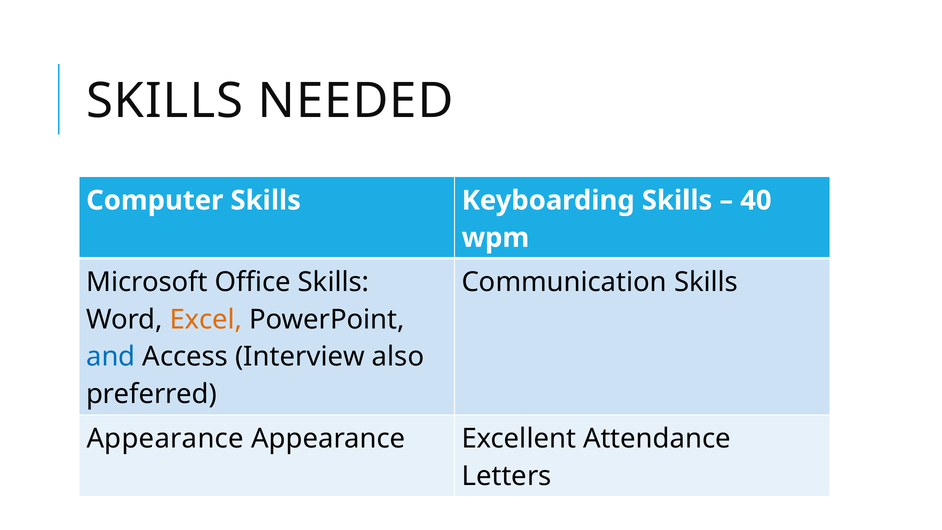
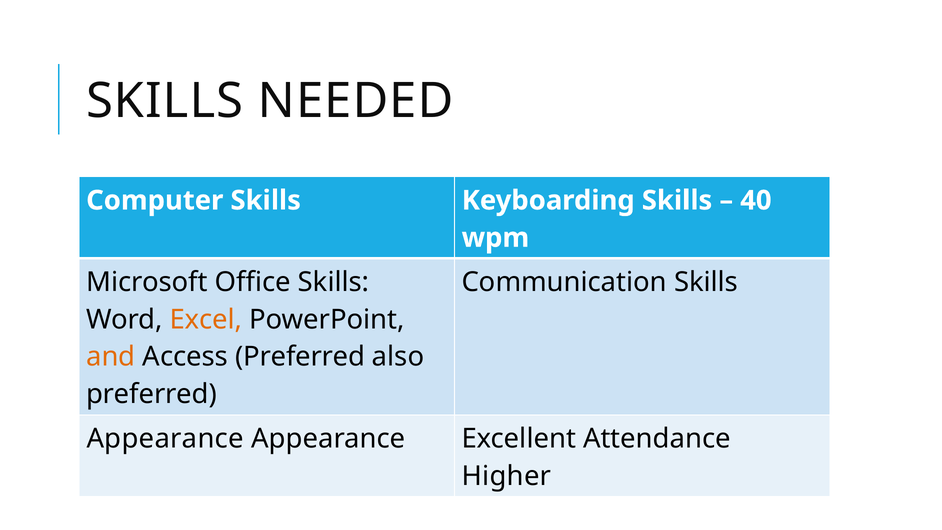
and colour: blue -> orange (111, 357)
Access Interview: Interview -> Preferred (300, 357)
Letters: Letters -> Higher (506, 476)
